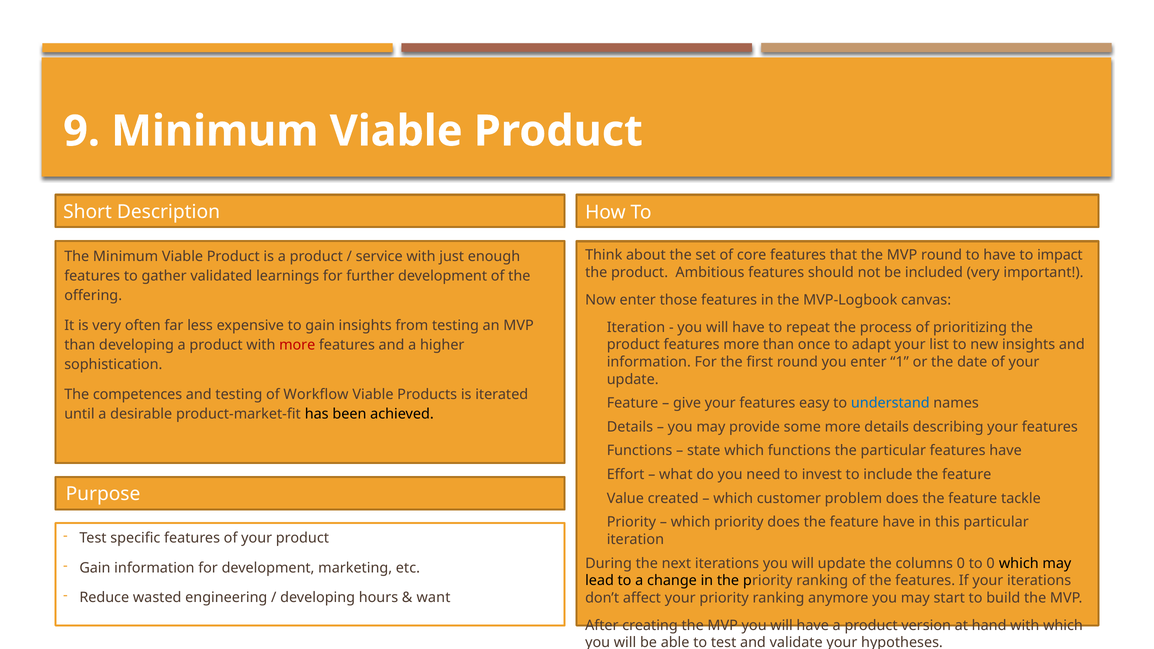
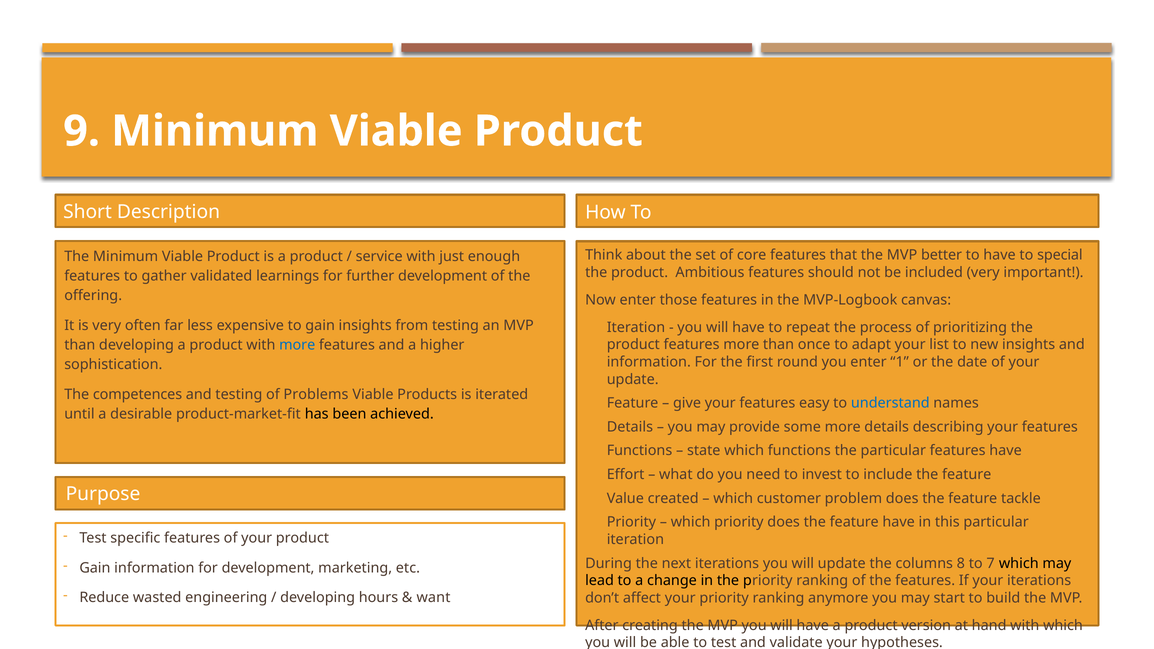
MVP round: round -> better (942, 255)
impact: impact -> special (1060, 255)
more colour: red -> blue (297, 345)
Workflow: Workflow -> Problems (316, 394)
columns 0: 0 -> 8 (961, 563)
to 0: 0 -> 7 (991, 563)
